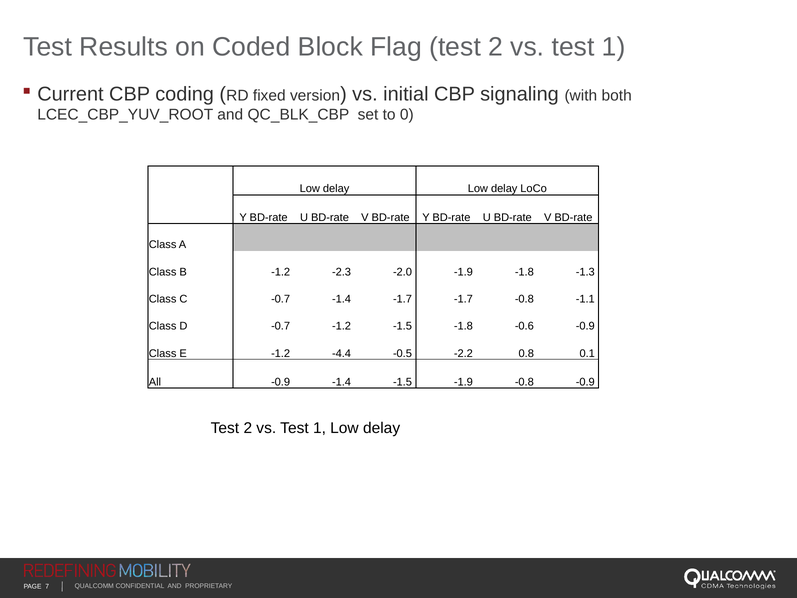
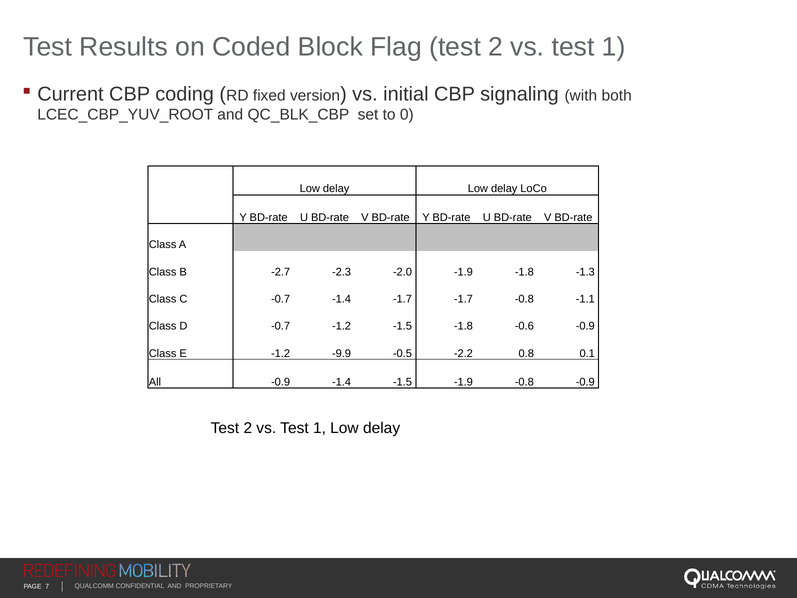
B -1.2: -1.2 -> -2.7 (281, 272)
-4.4: -4.4 -> -9.9 (342, 353)
